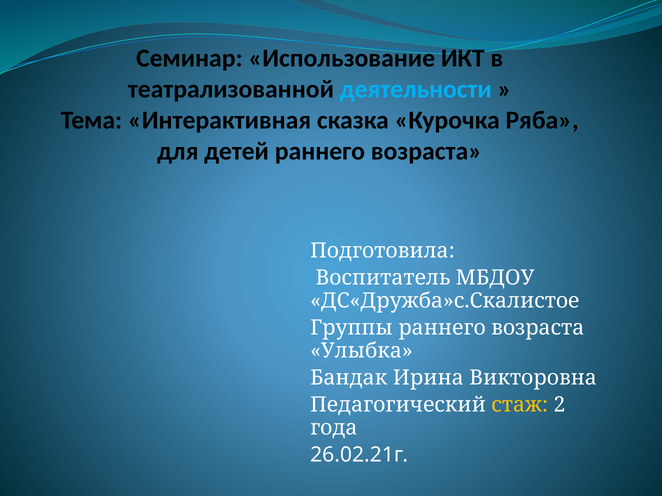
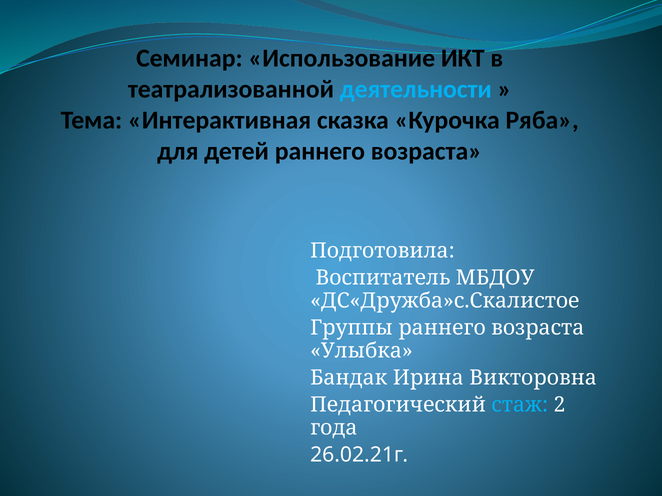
стаж colour: yellow -> light blue (520, 405)
